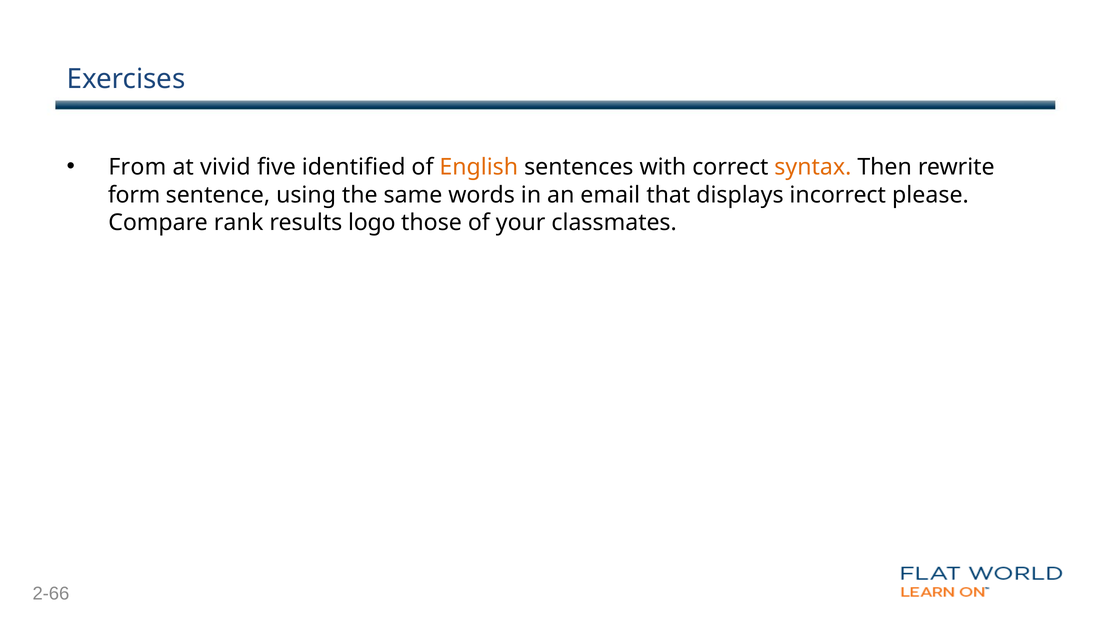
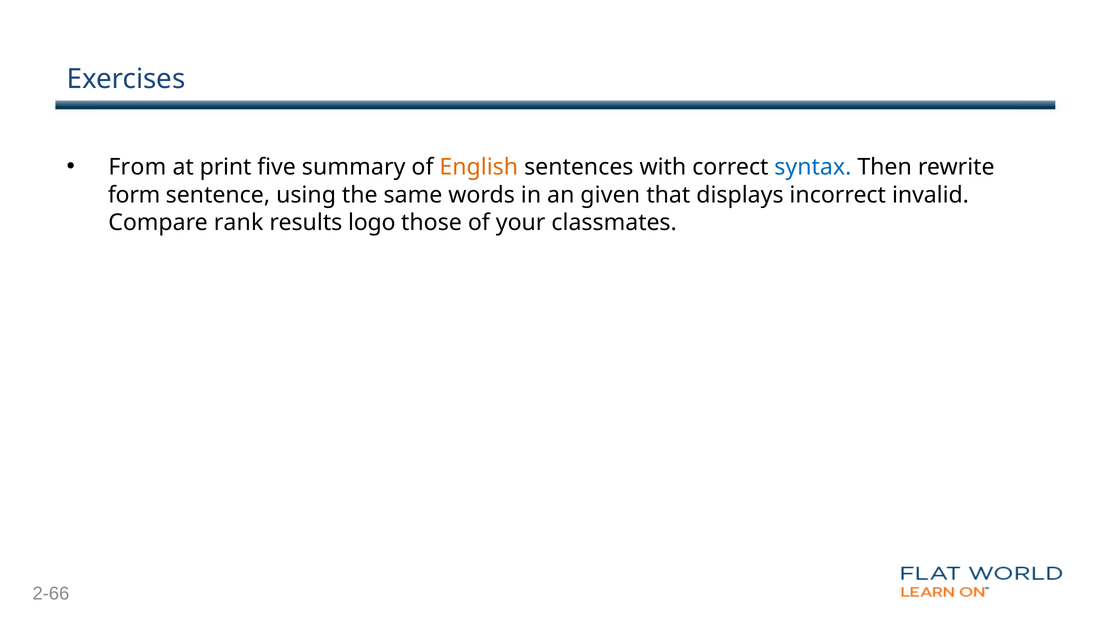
vivid: vivid -> print (226, 167)
identified: identified -> summary (354, 167)
syntax colour: orange -> blue (813, 167)
email: email -> given (610, 195)
please: please -> invalid (930, 195)
